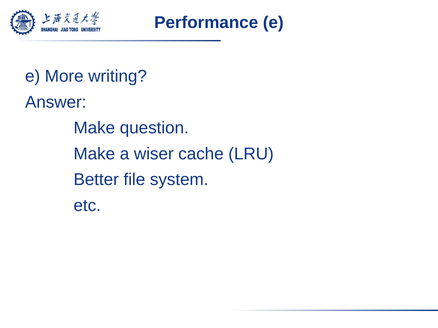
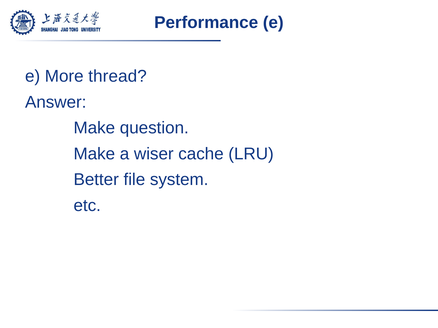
writing: writing -> thread (118, 76)
